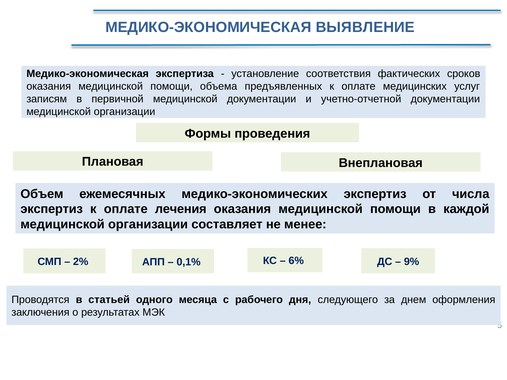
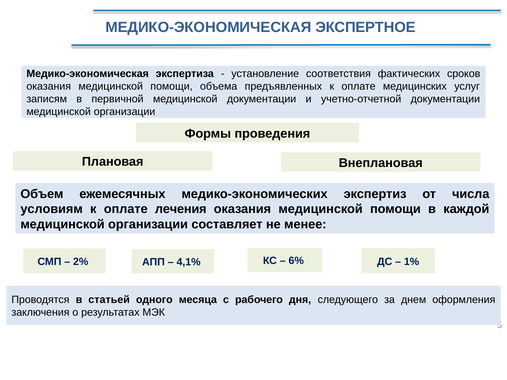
ВЫЯВЛЕНИЕ: ВЫЯВЛЕНИЕ -> ЭКСПЕРТНОЕ (365, 27)
экспертиз: экспертиз -> условиям (52, 209)
0,1%: 0,1% -> 4,1% (189, 262)
9%: 9% -> 1% (412, 262)
